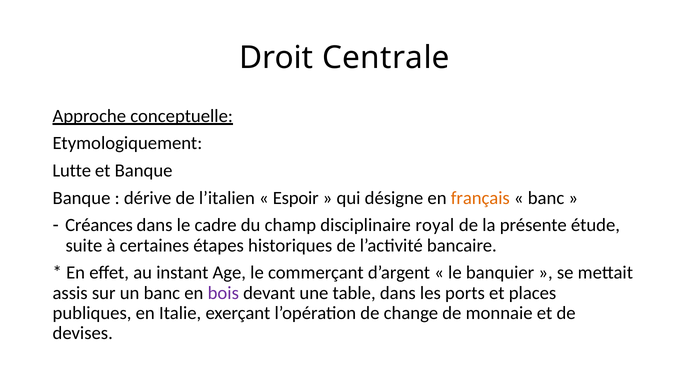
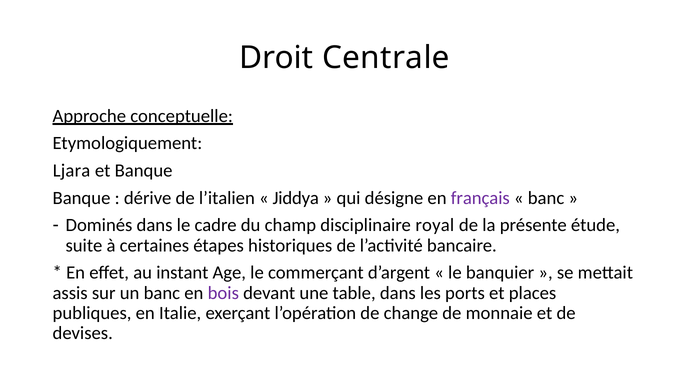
Lutte: Lutte -> Ljara (72, 171)
Espoir: Espoir -> Jiddya (296, 198)
français colour: orange -> purple (480, 198)
Créances: Créances -> Dominés (99, 225)
